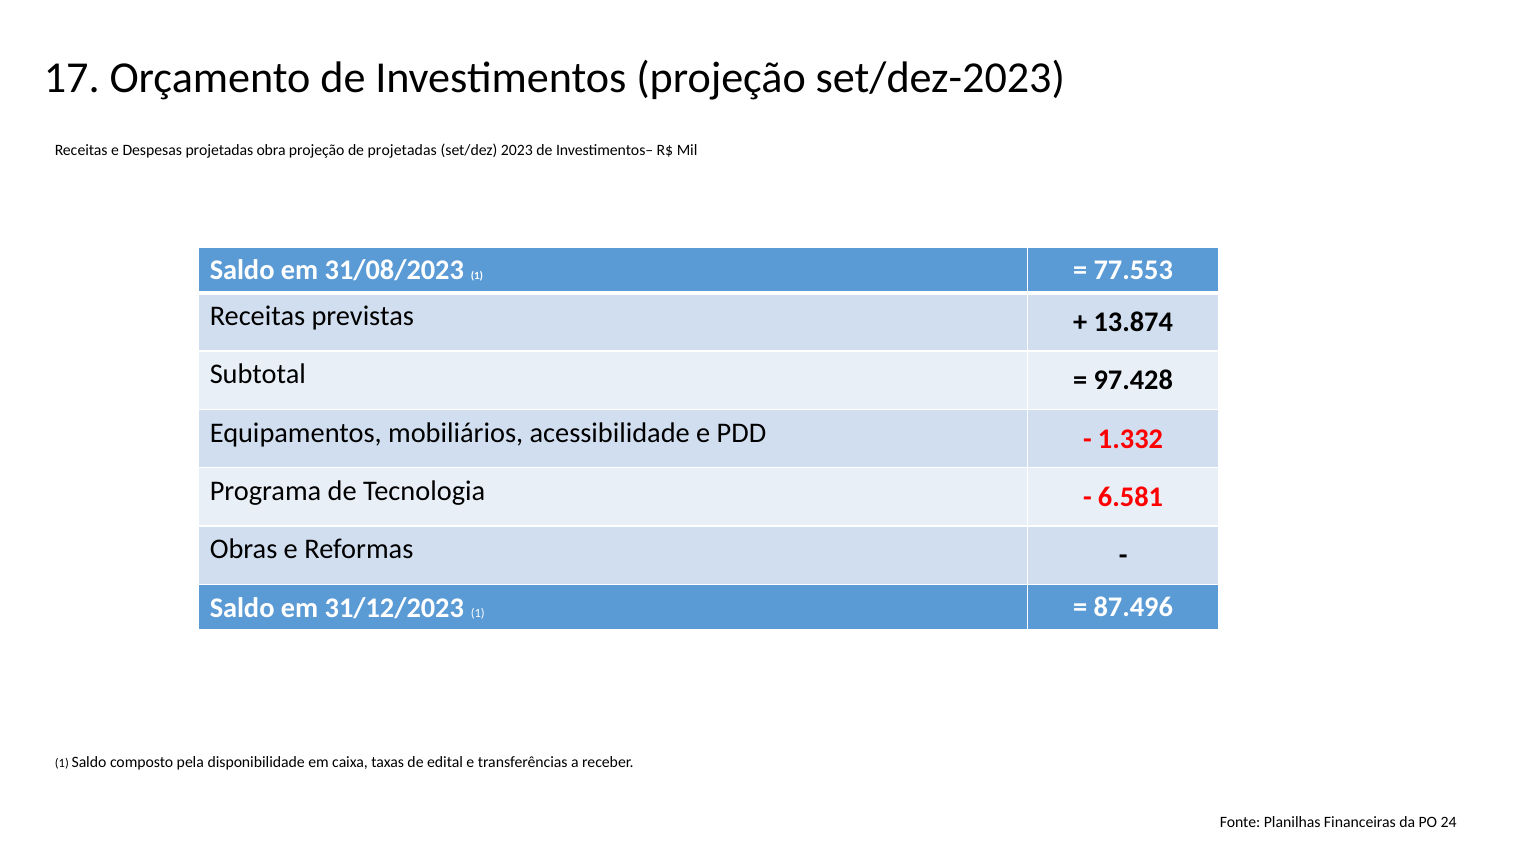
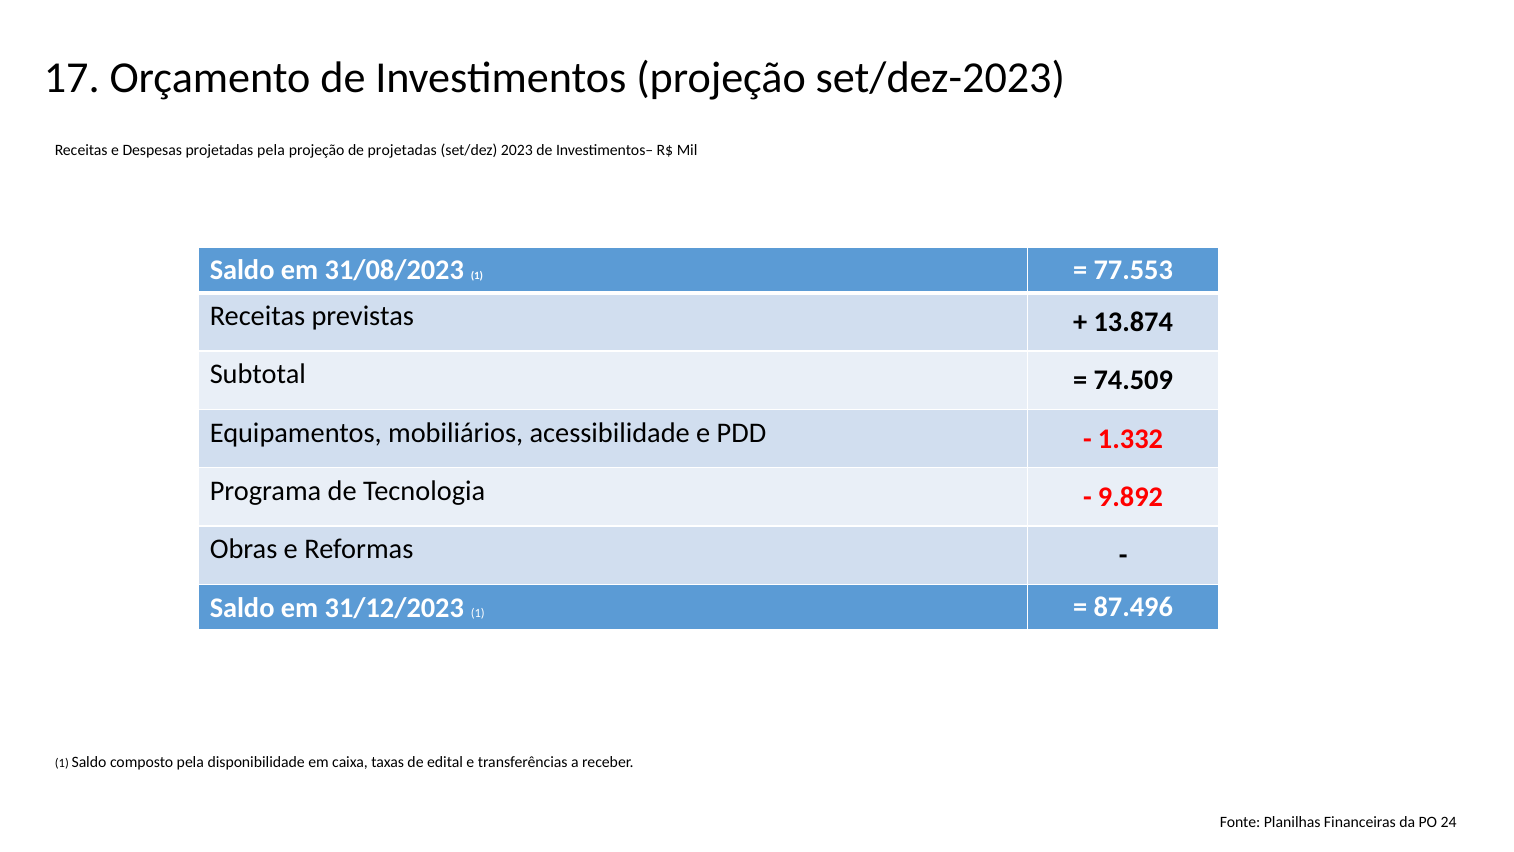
projetadas obra: obra -> pela (271, 151)
97.428: 97.428 -> 74.509 (1133, 380)
6.581: 6.581 -> 9.892 (1131, 497)
